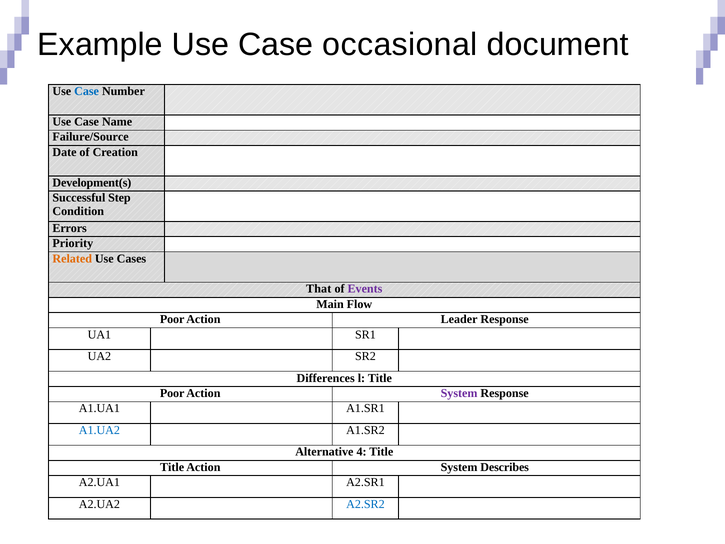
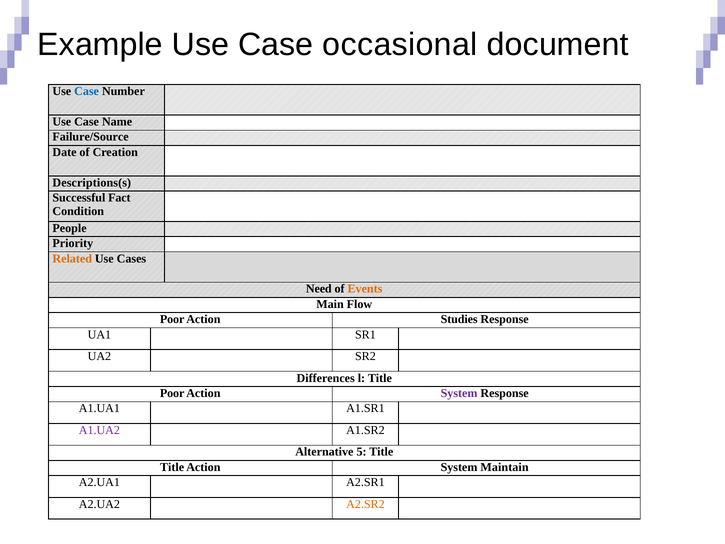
Development(s: Development(s -> Descriptions(s (92, 183)
Step: Step -> Fact (119, 198)
Errors: Errors -> People (70, 228)
That: That -> Need (319, 289)
Events colour: purple -> orange (365, 289)
Leader: Leader -> Studies (459, 319)
A1.UA2 colour: blue -> purple (99, 430)
4: 4 -> 5 (362, 452)
Describes: Describes -> Maintain (505, 467)
A2.SR2 colour: blue -> orange (365, 504)
